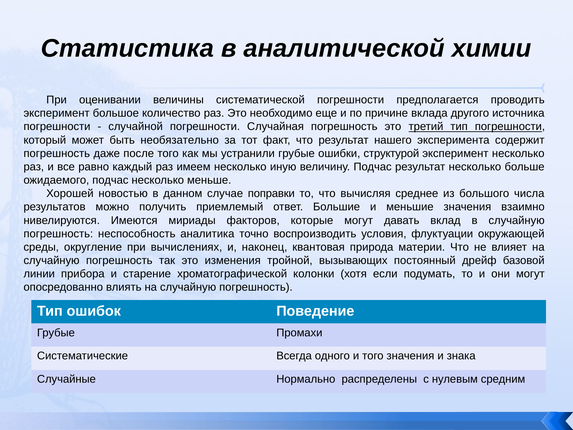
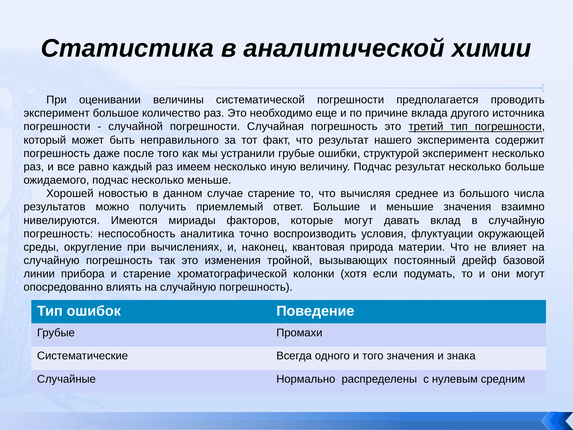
необязательно: необязательно -> неправильного (180, 140)
случае поправки: поправки -> старение (271, 193)
